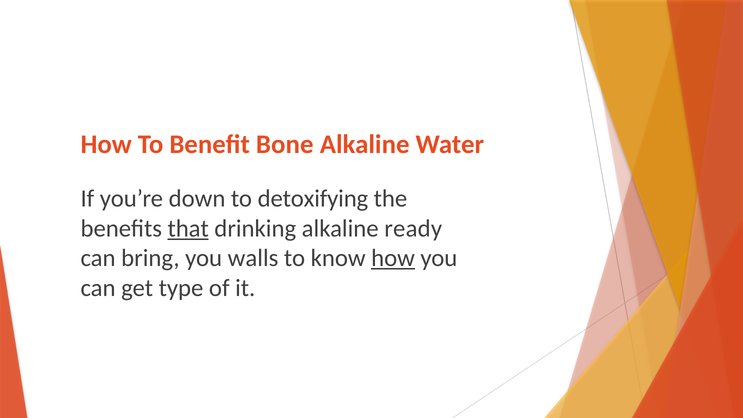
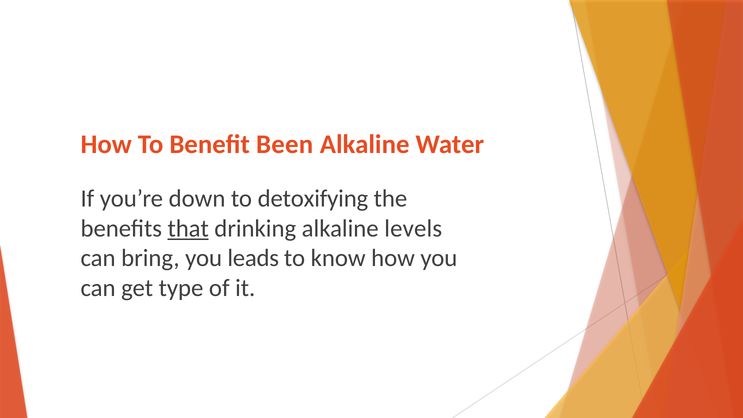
Bone: Bone -> Been (285, 144)
ready: ready -> levels (413, 229)
walls: walls -> leads (253, 258)
how underline: present -> none (393, 258)
